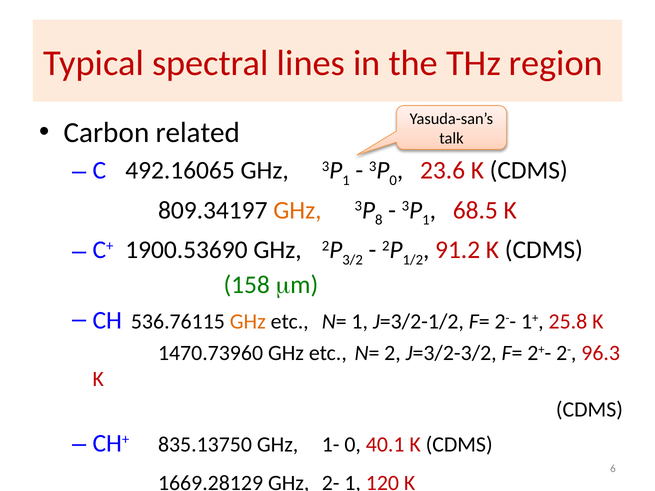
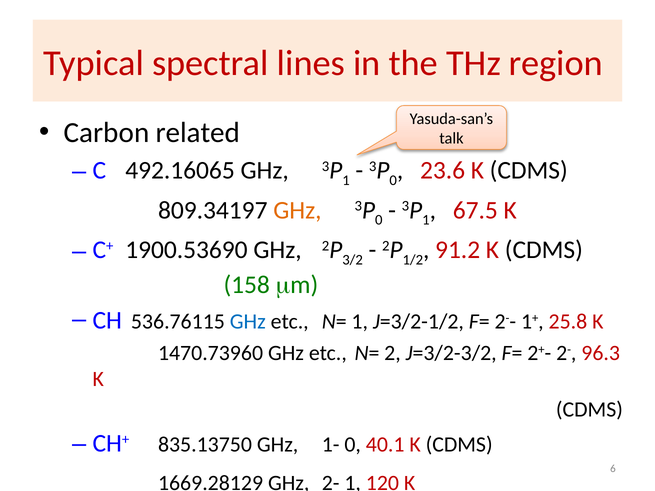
8: 8 -> 0 (379, 220)
68.5: 68.5 -> 67.5 (475, 210)
GHz colour: orange -> blue (248, 322)
